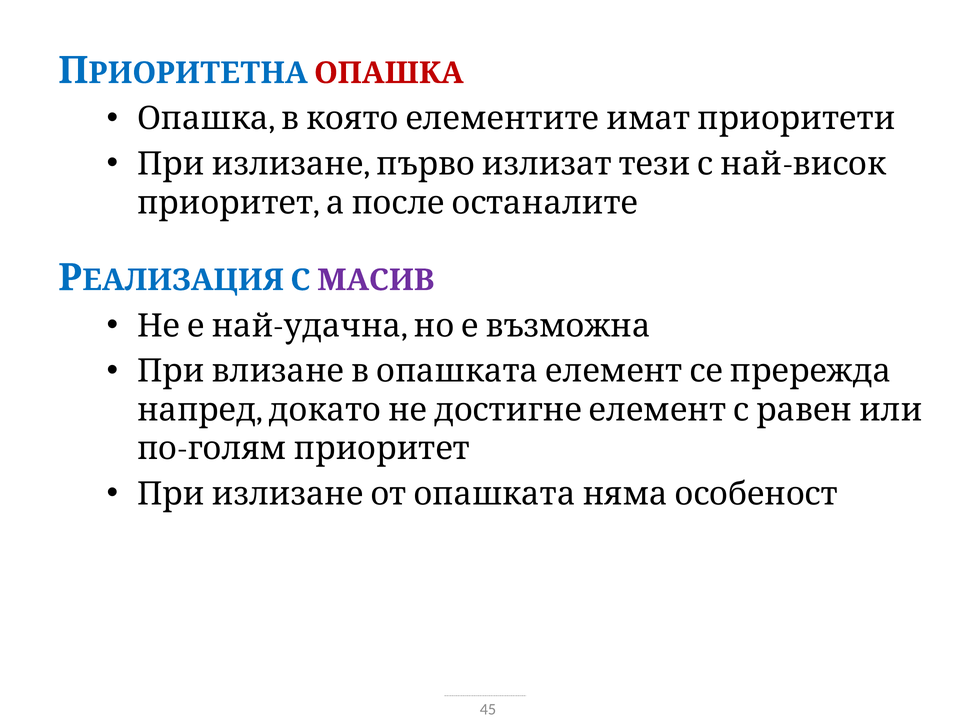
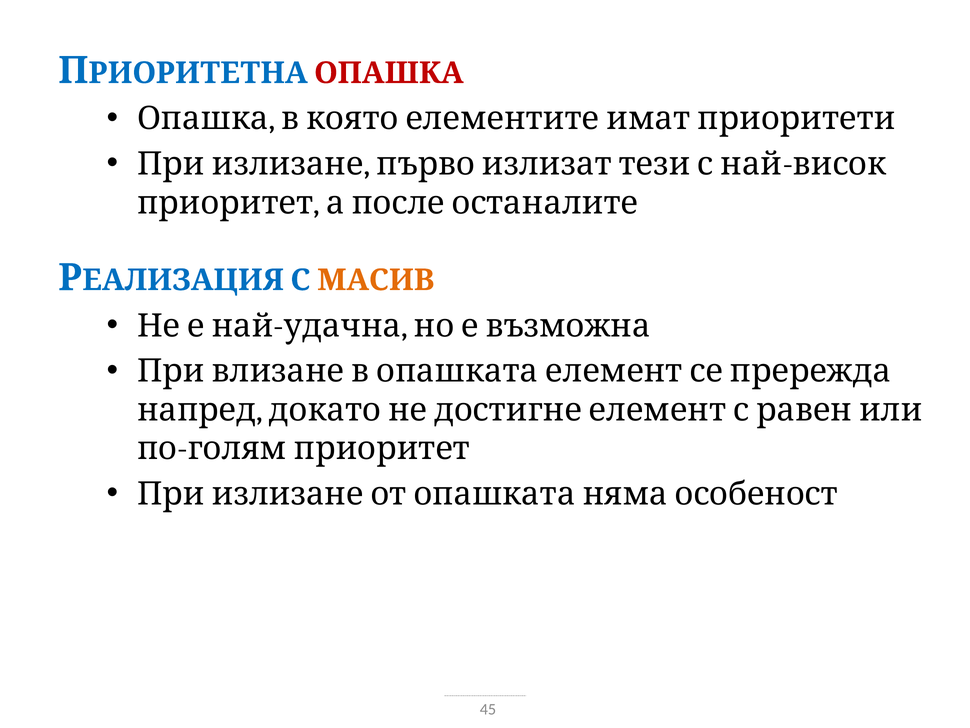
МАСИВ colour: purple -> orange (376, 280)
